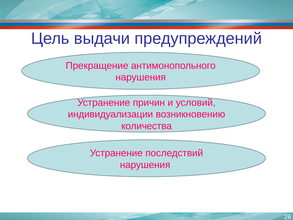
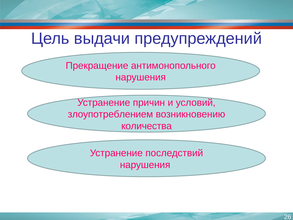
индивидуализации: индивидуализации -> злоупотреблением (110, 114)
